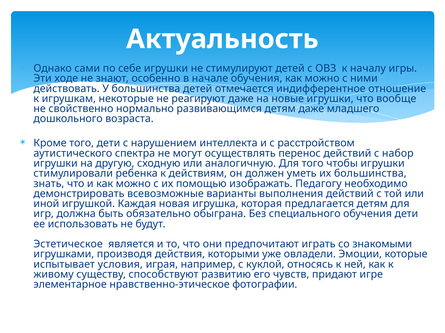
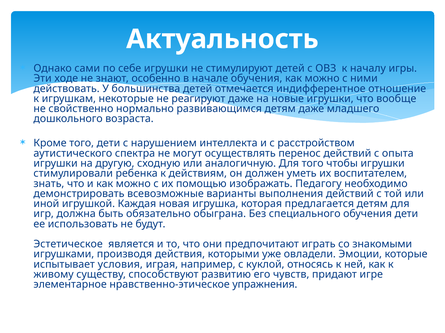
набор: набор -> опыта (398, 154)
их большинства: большинства -> воспитателем (370, 174)
фотографии: фотографии -> упражнения (265, 285)
